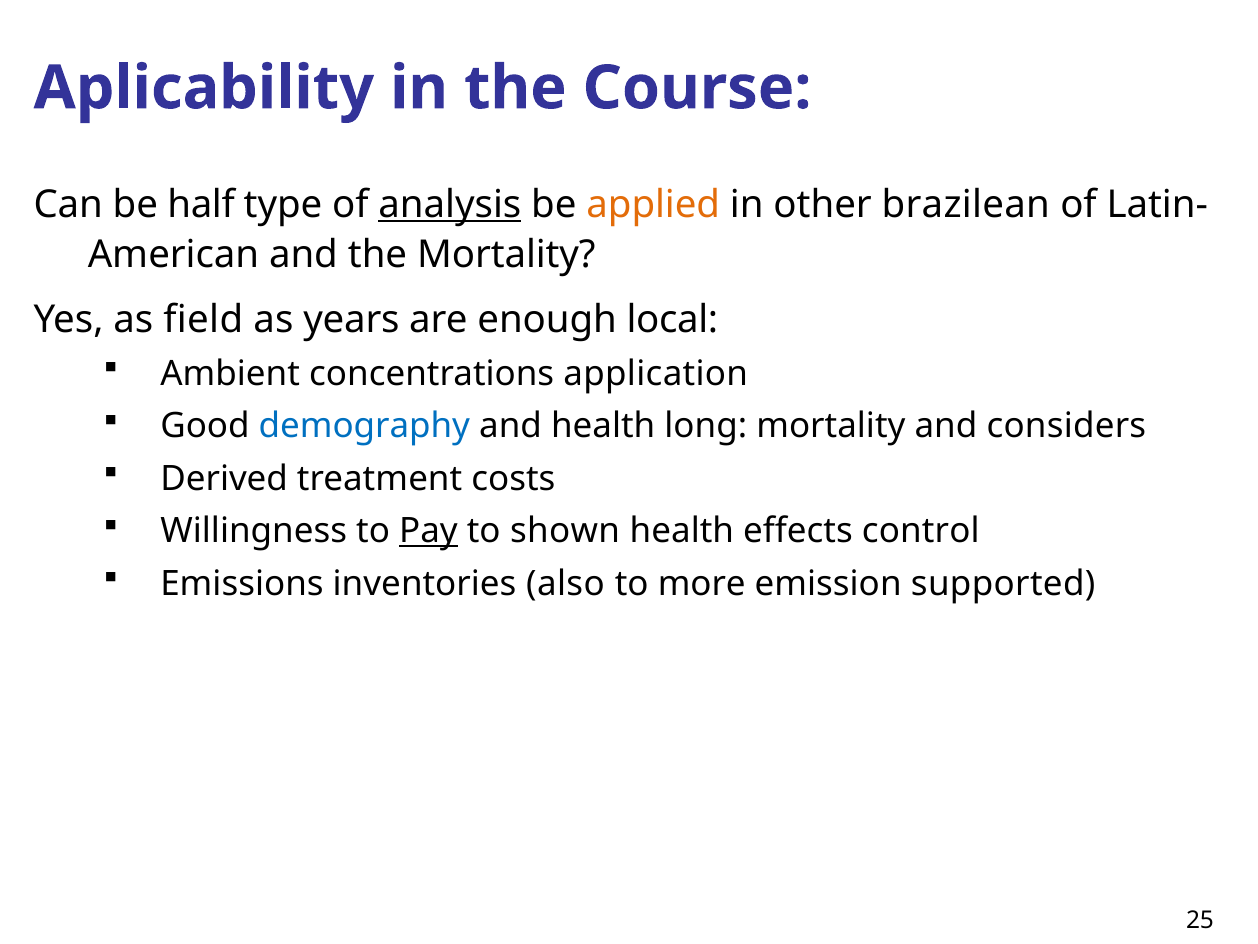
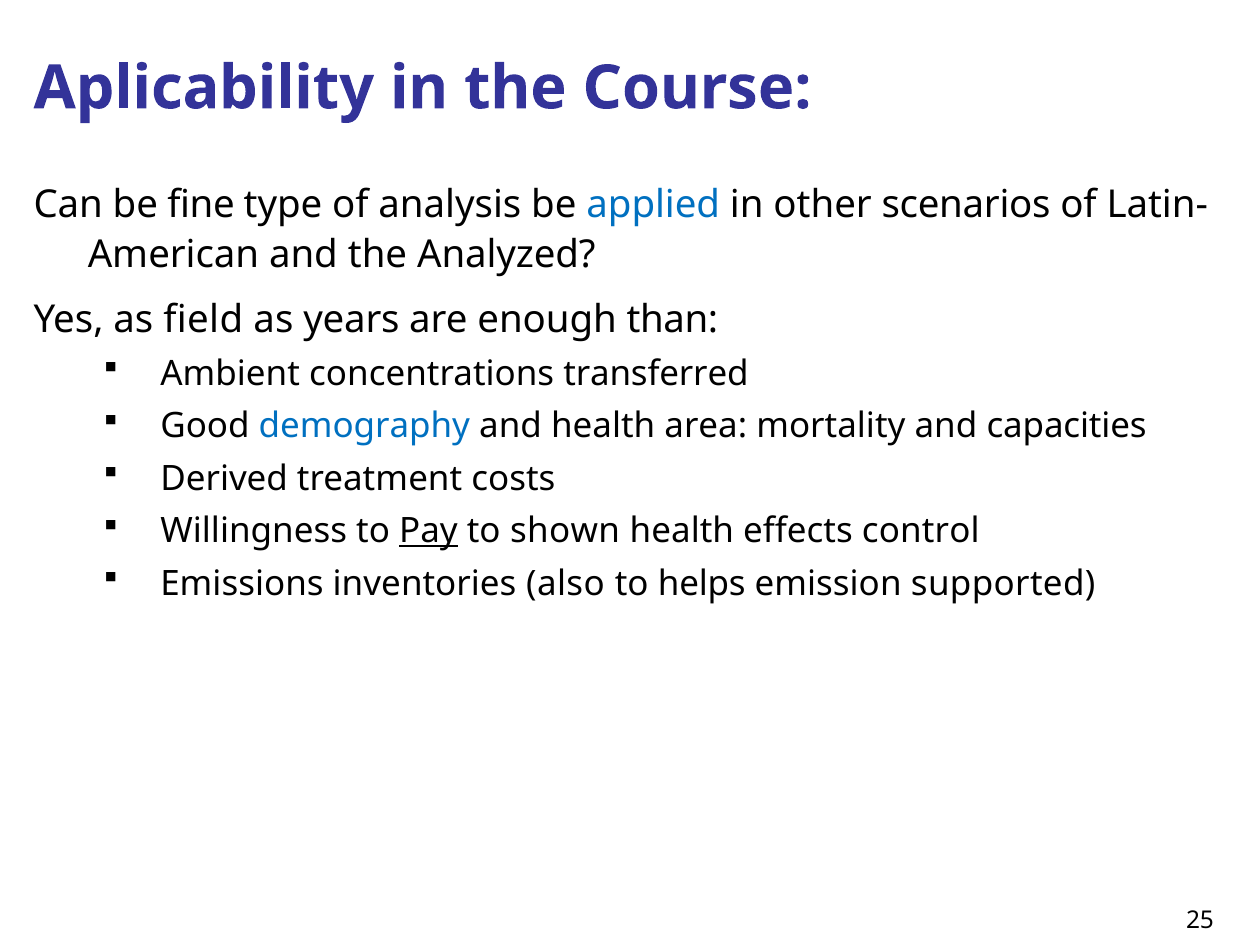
half: half -> fine (201, 204)
analysis underline: present -> none (450, 204)
applied colour: orange -> blue (653, 204)
brazilean: brazilean -> scenarios (966, 204)
the Mortality: Mortality -> Analyzed (506, 255)
local: local -> than (672, 319)
application: application -> transferred (656, 374)
long: long -> area (706, 426)
considers: considers -> capacities (1067, 426)
more: more -> helps (702, 583)
